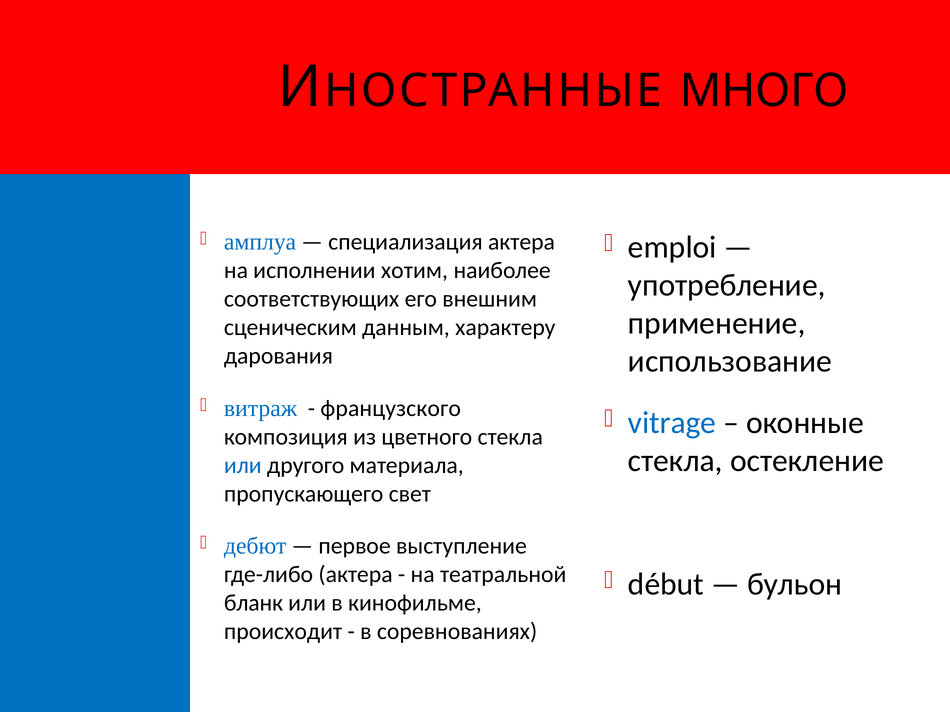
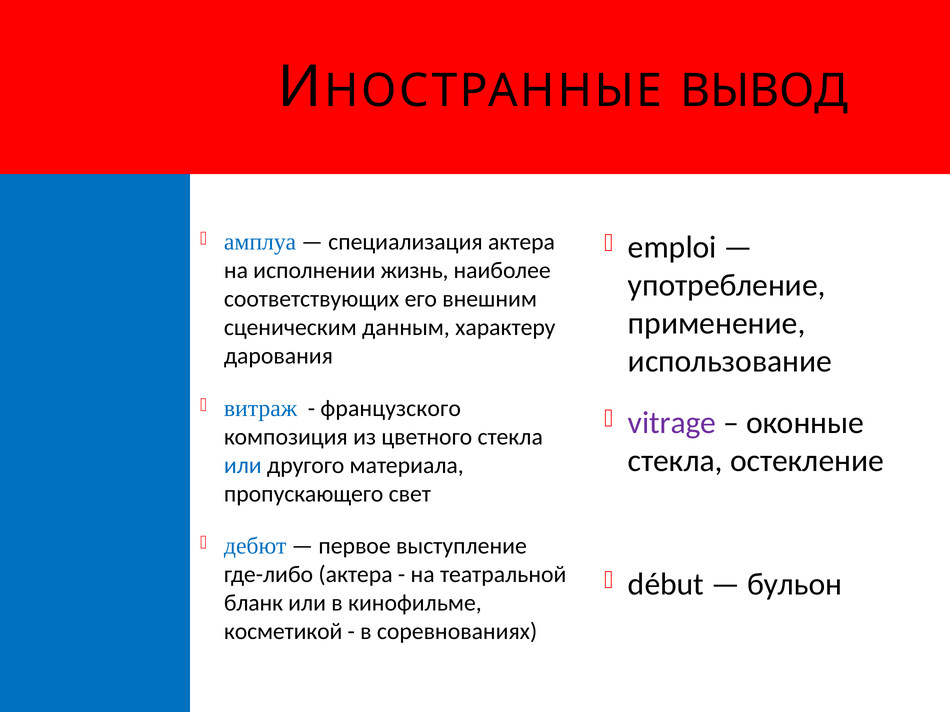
МНОГО: МНОГО -> ВЫВОД (764, 91)
хотим: хотим -> жизнь (415, 271)
vitrage colour: blue -> purple (672, 423)
происходит: происходит -> косметикой (283, 632)
